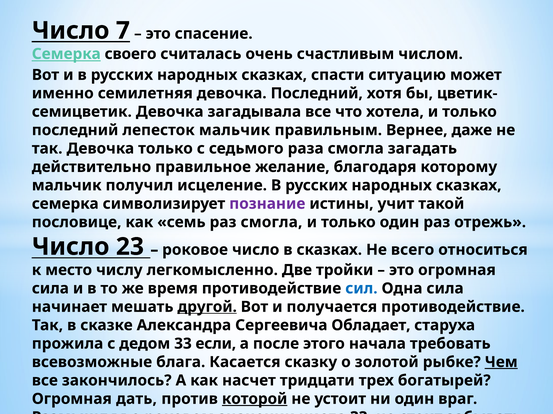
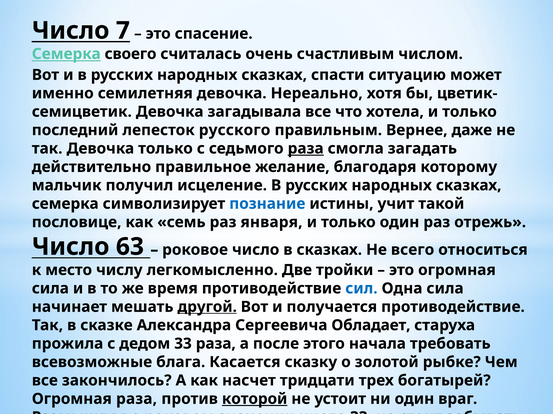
девочка Последний: Последний -> Нереально (317, 93)
лепесток мальчик: мальчик -> русского (235, 130)
раза underline: none -> present (306, 149)
познание colour: purple -> blue (267, 204)
раз смогла: смогла -> января (271, 223)
23: 23 -> 63 (130, 247)
33 если: если -> раза (216, 344)
Чем underline: present -> none (501, 363)
Огромная дать: дать -> раза (137, 400)
